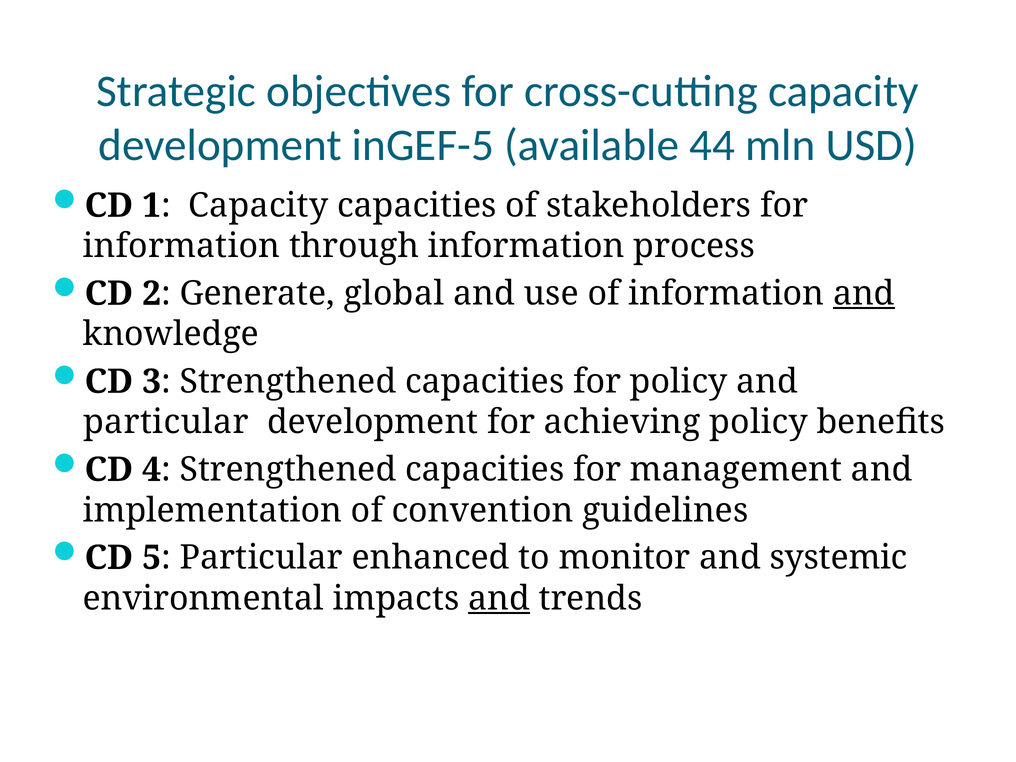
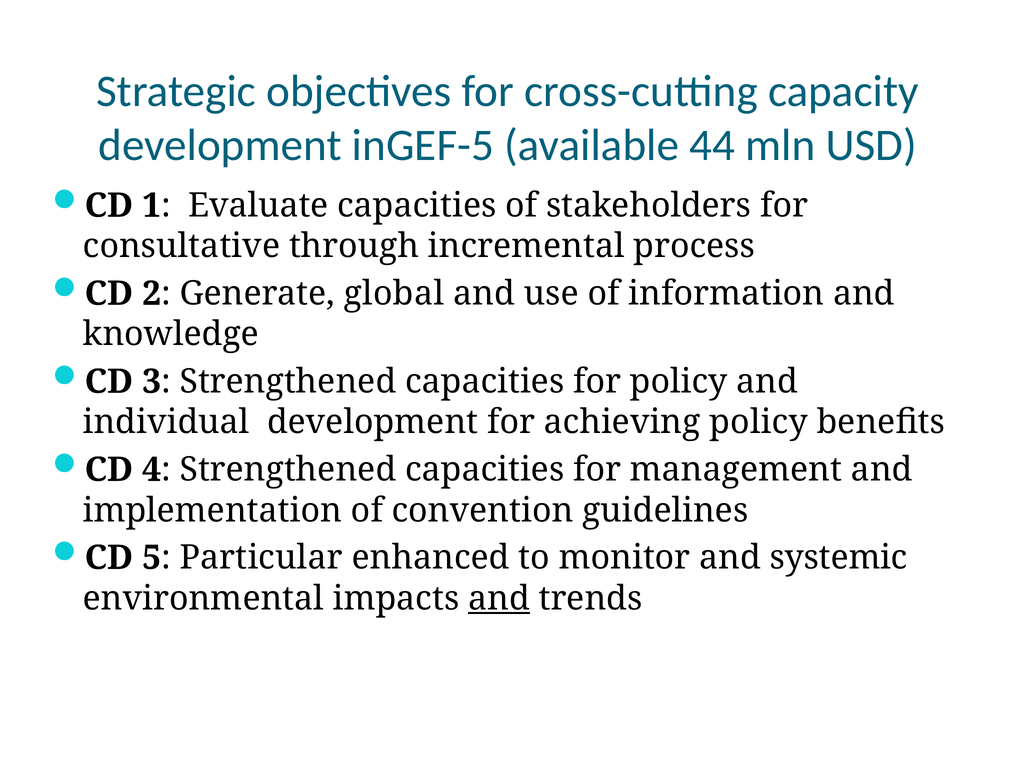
1 Capacity: Capacity -> Evaluate (258, 206)
information: information -> consultative (181, 246)
through information: information -> incremental (526, 246)
and underline: present -> none (864, 294)
particular: particular -> individual (166, 422)
